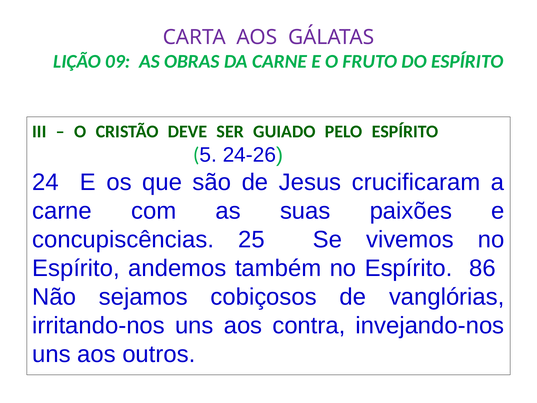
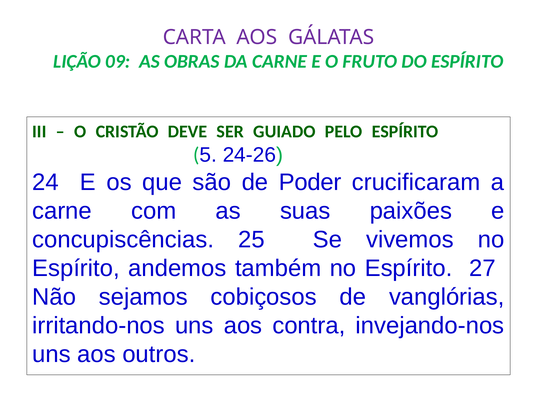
Jesus: Jesus -> Poder (310, 182)
86: 86 -> 27 (482, 268)
